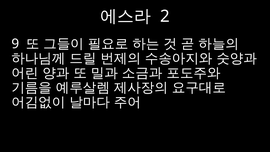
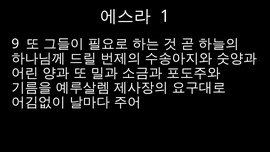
2: 2 -> 1 (165, 16)
